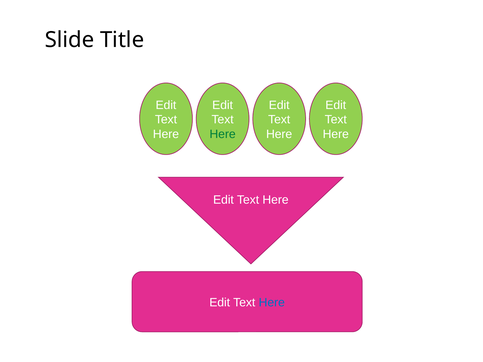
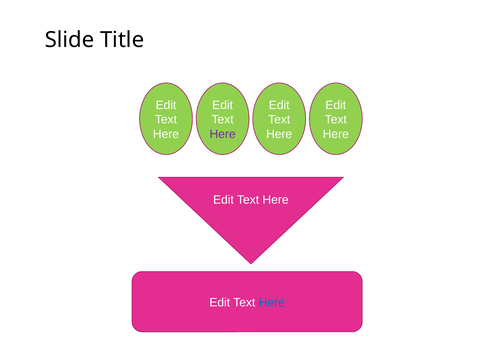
Here colour: green -> purple (223, 134)
